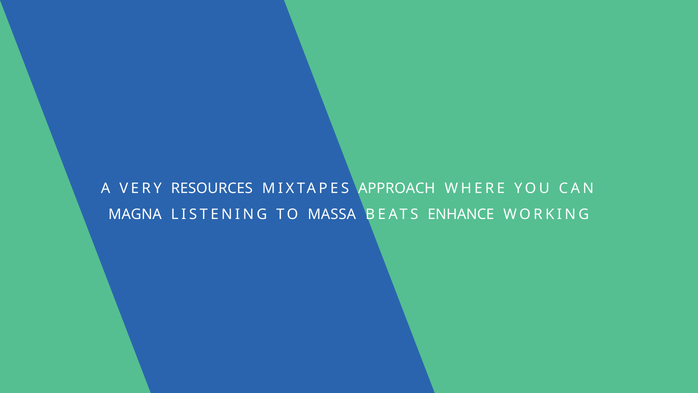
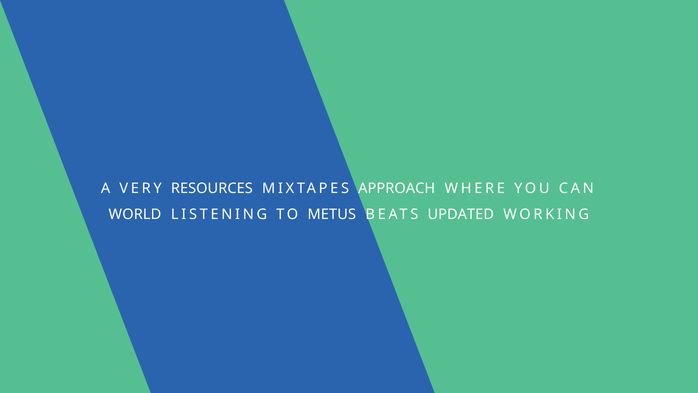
MAGNA: MAGNA -> WORLD (135, 214)
MASSA: MASSA -> METUS (332, 214)
ENHANCE: ENHANCE -> UPDATED (461, 214)
